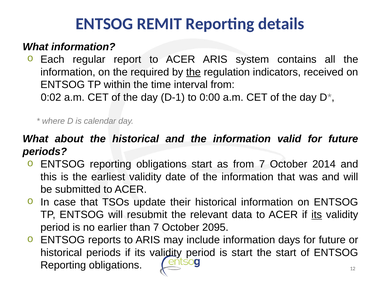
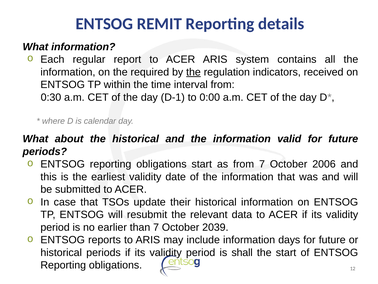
0:02: 0:02 -> 0:30 (51, 97)
2014: 2014 -> 2006 (324, 164)
its underline: present -> none (317, 214)
2095: 2095 -> 2039 (215, 227)
is start: start -> shall (242, 252)
